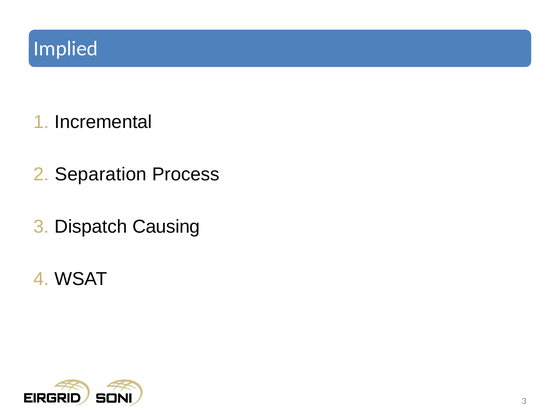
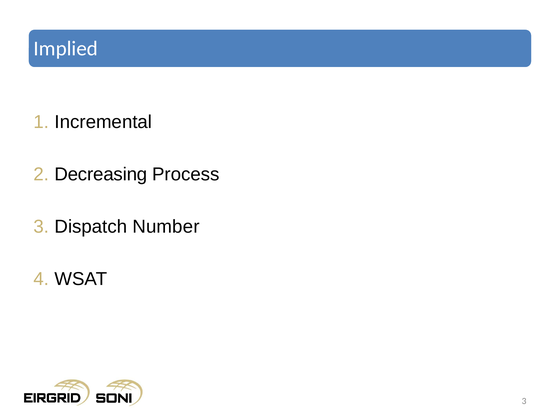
Separation: Separation -> Decreasing (101, 174)
Causing: Causing -> Number (166, 227)
